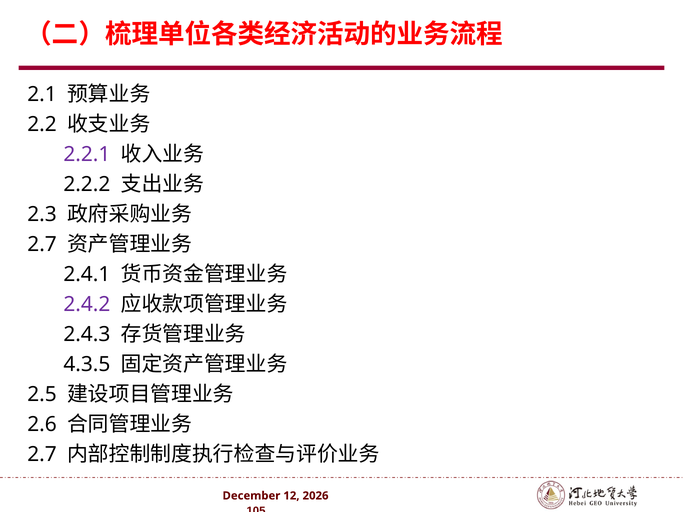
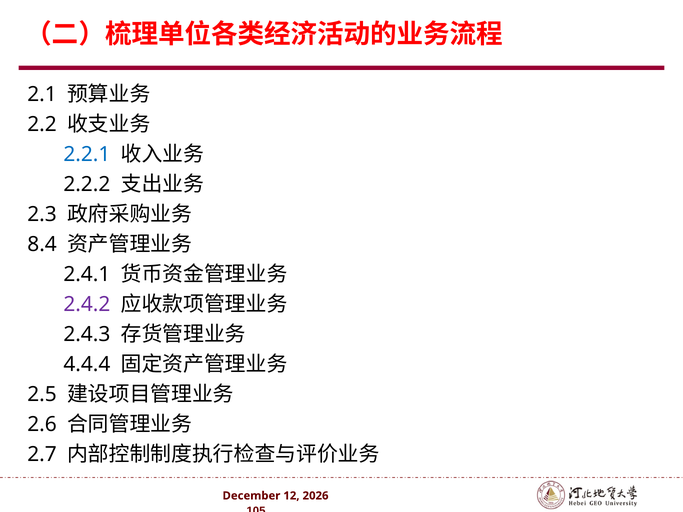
2.2.1 colour: purple -> blue (87, 154)
2.7: 2.7 -> 8.4 (42, 245)
4.3.5: 4.3.5 -> 4.4.4 (87, 365)
